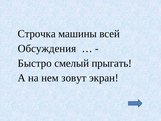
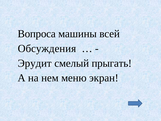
Строчка: Строчка -> Вопроса (37, 34)
Быстро: Быстро -> Эрудит (35, 63)
зовут: зовут -> меню (74, 78)
